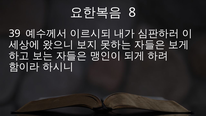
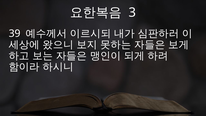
8: 8 -> 3 (132, 12)
